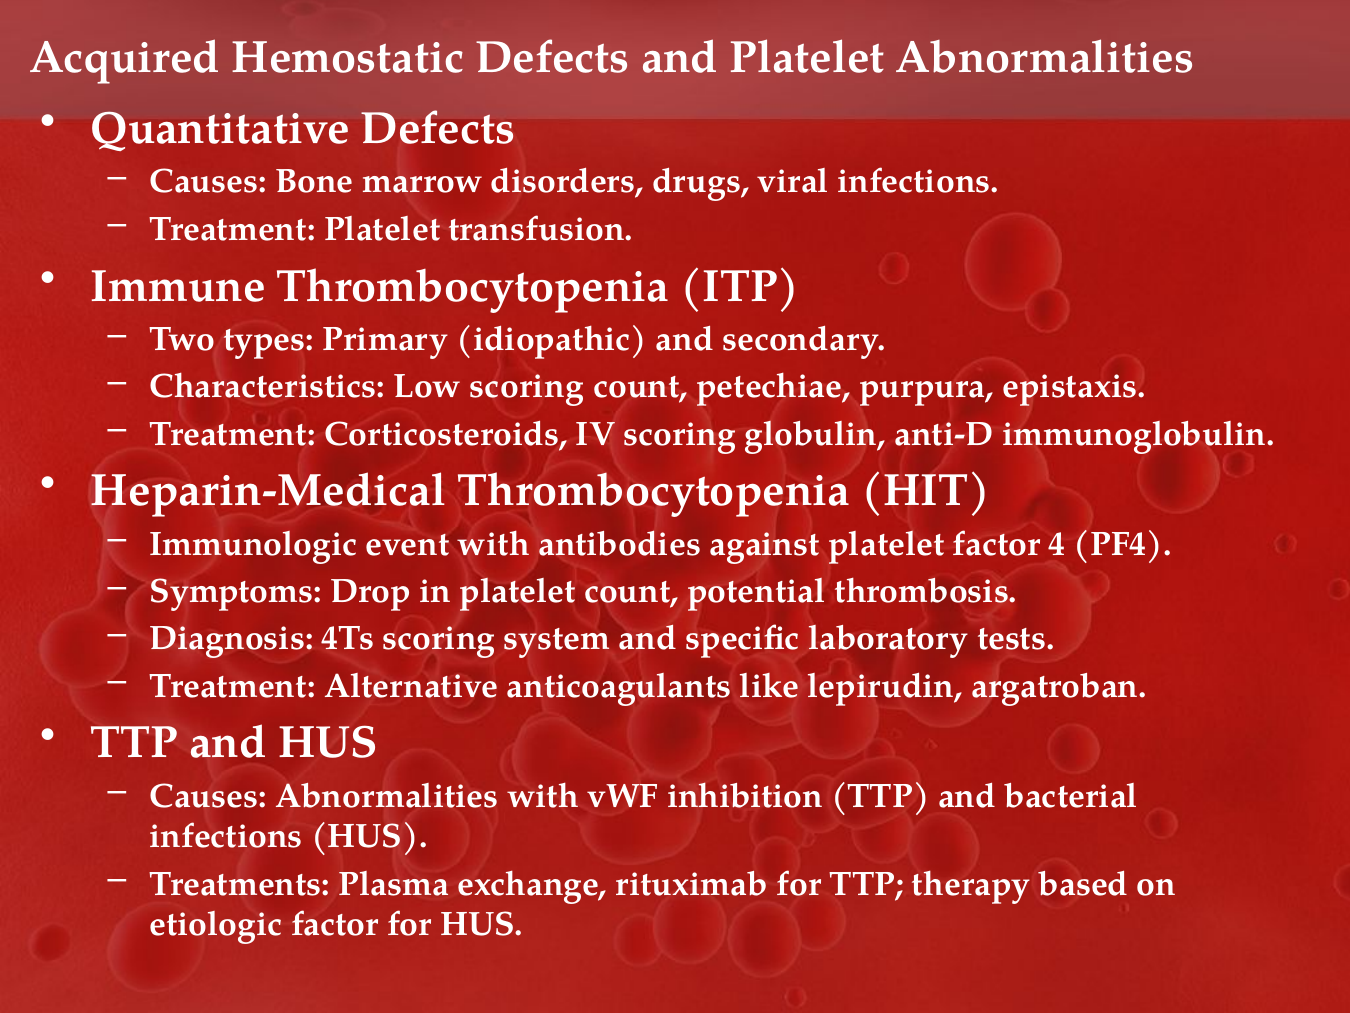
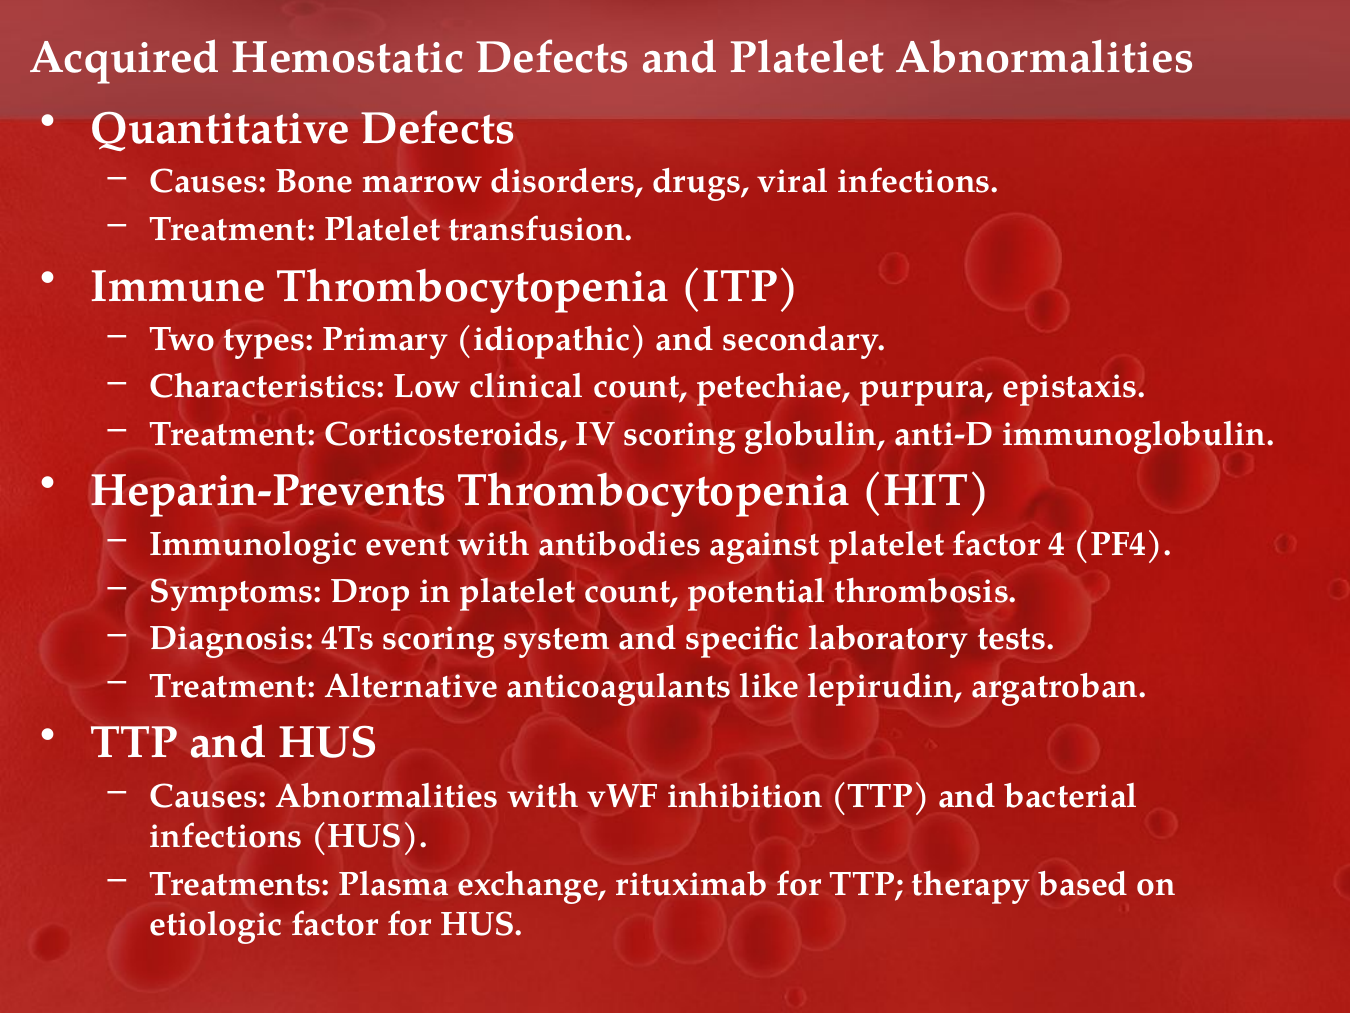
Low scoring: scoring -> clinical (527, 386)
Heparin-Medical: Heparin-Medical -> Heparin-Prevents (269, 491)
